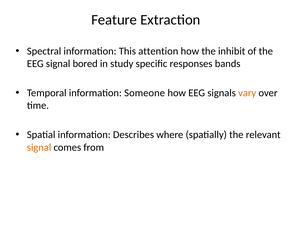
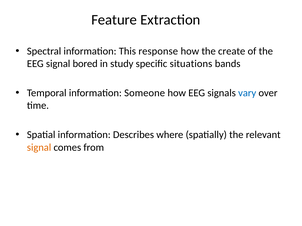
attention: attention -> response (158, 51)
inhibit: inhibit -> create (232, 51)
responses: responses -> situations (191, 64)
vary colour: orange -> blue (247, 93)
